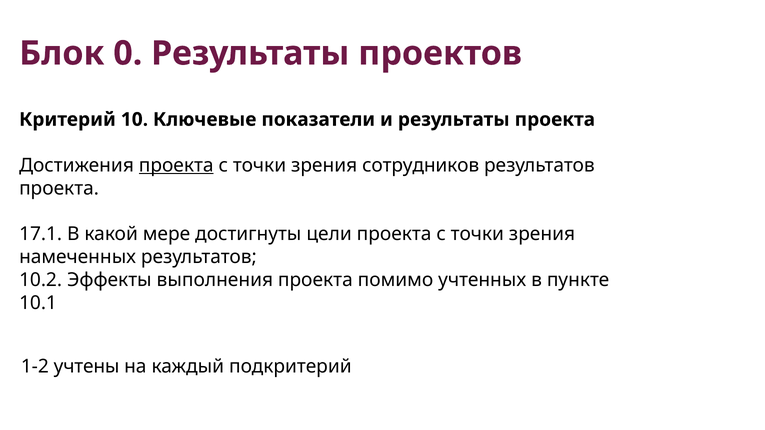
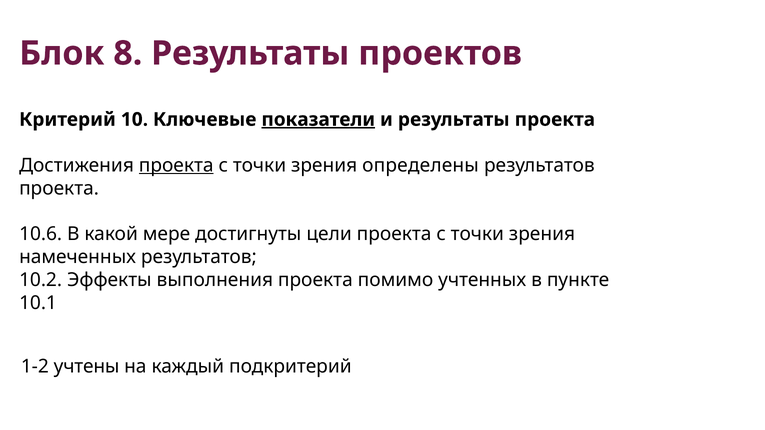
0: 0 -> 8 (128, 53)
показатели underline: none -> present (318, 120)
сотрудников: сотрудников -> определены (421, 165)
17.1: 17.1 -> 10.6 (41, 234)
